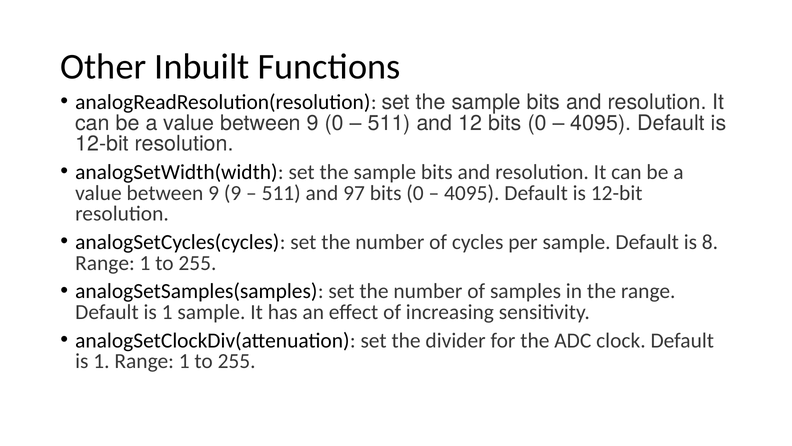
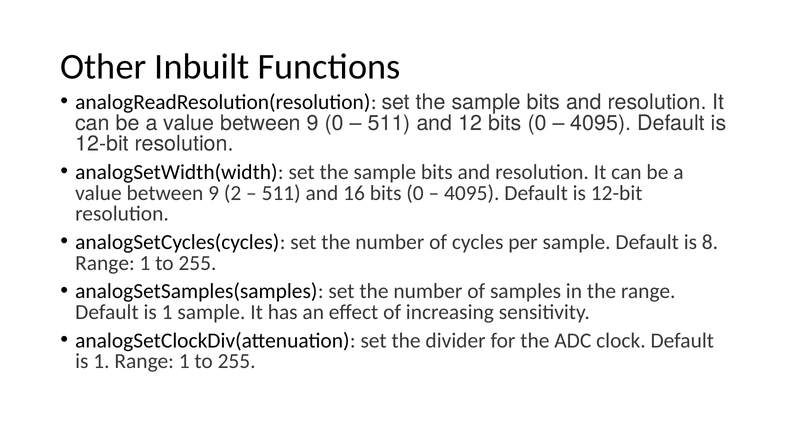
9 9: 9 -> 2 (233, 193)
97: 97 -> 16 (354, 193)
